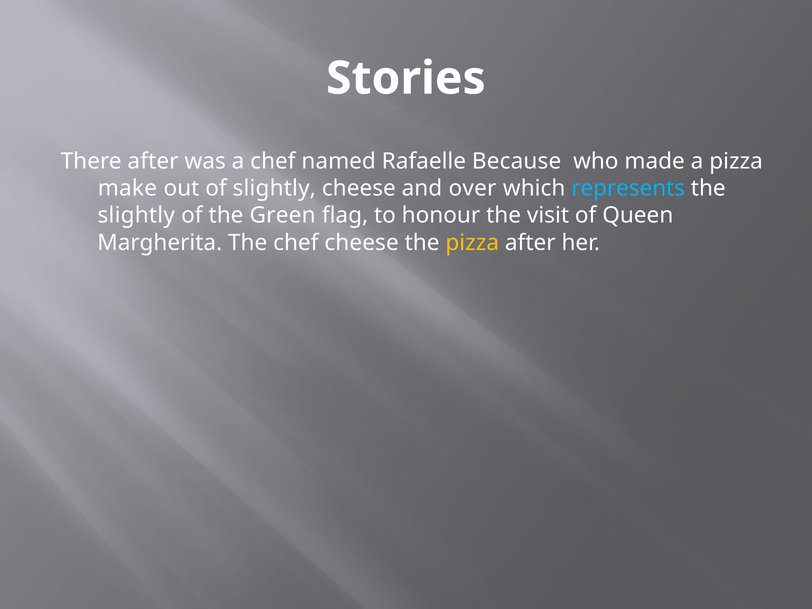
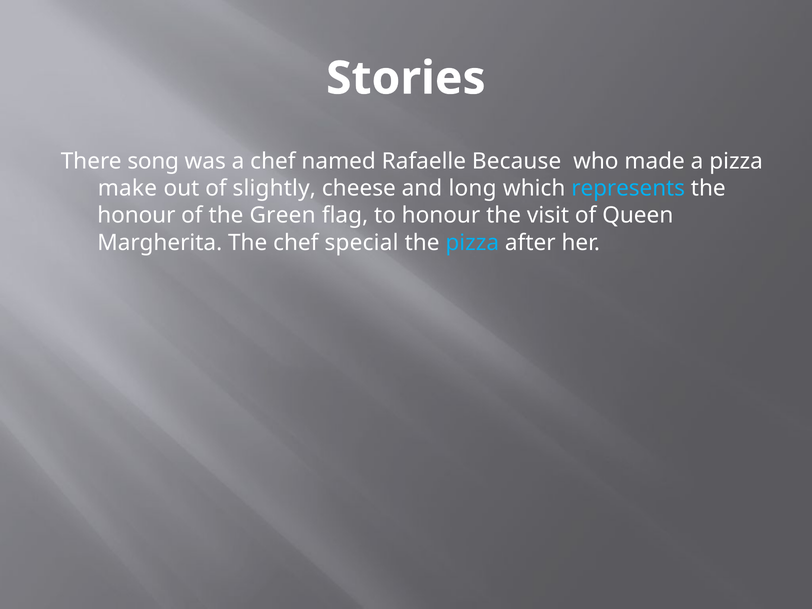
There after: after -> song (153, 161)
over: over -> long (473, 188)
slightly: slightly -> honour (136, 215)
chef cheese: cheese -> special (362, 243)
pizza colour: yellow -> light blue (472, 243)
